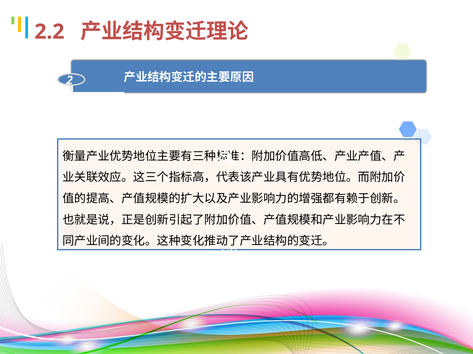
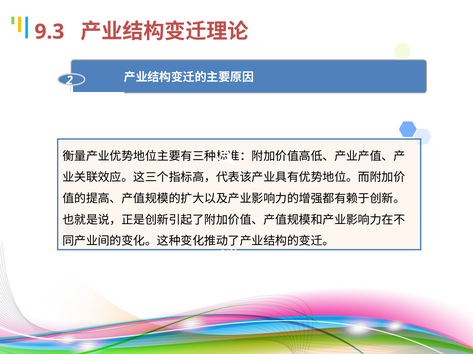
2.2: 2.2 -> 9.3 (49, 32)
